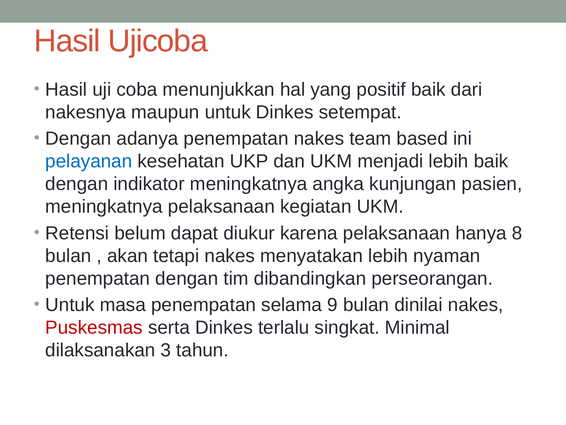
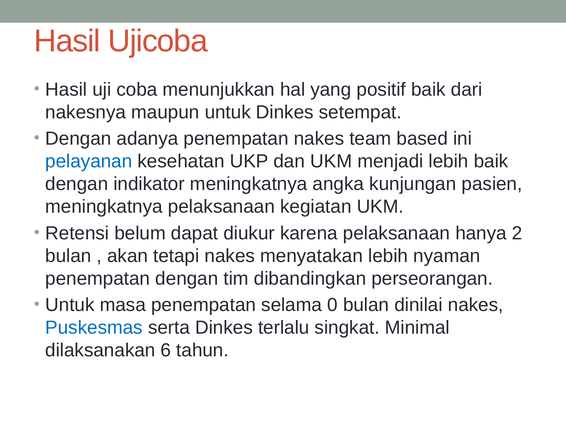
8: 8 -> 2 (517, 233)
9: 9 -> 0 (333, 305)
Puskesmas colour: red -> blue (94, 327)
3: 3 -> 6 (166, 350)
